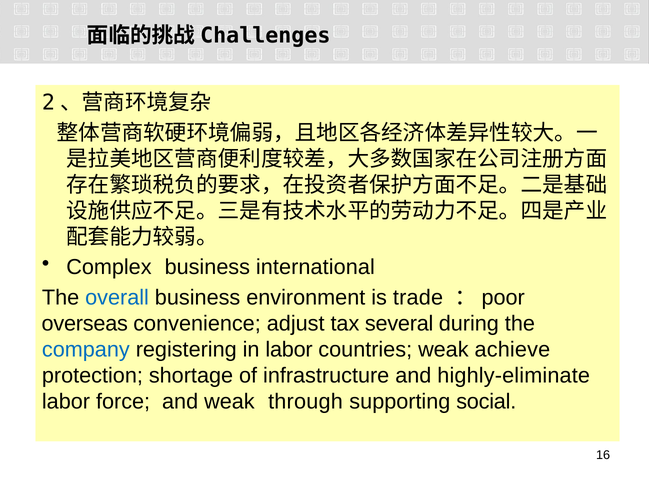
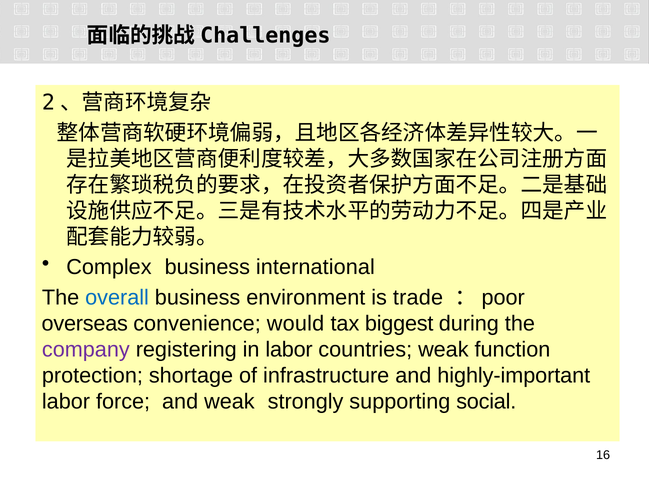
adjust: adjust -> would (296, 323)
several: several -> biggest (399, 323)
company colour: blue -> purple (86, 349)
achieve: achieve -> function (512, 349)
highly-eliminate: highly-eliminate -> highly-important (514, 375)
through: through -> strongly (306, 401)
